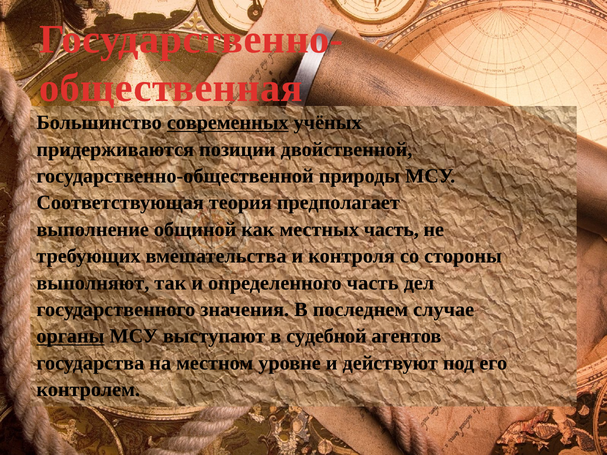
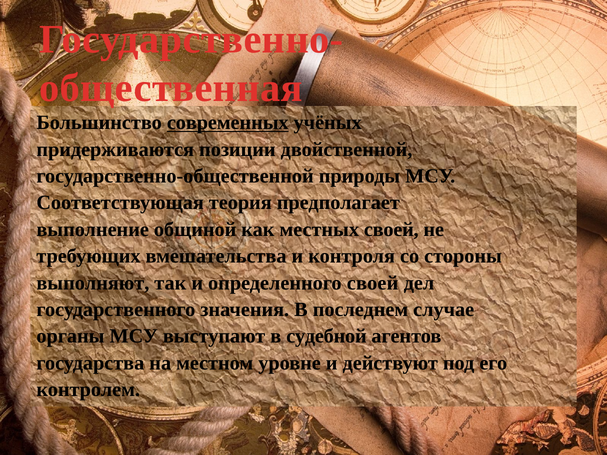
местных часть: часть -> своей (391, 230)
определенного часть: часть -> своей (373, 283)
органы underline: present -> none (70, 336)
